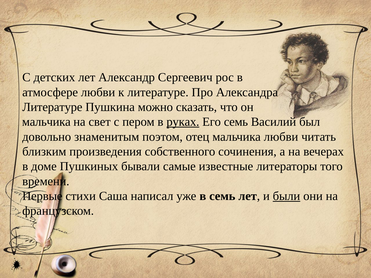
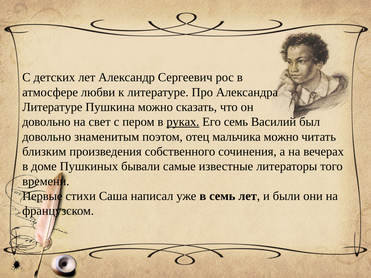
мальчика: мальчика -> довольно (46, 122)
мальчика любви: любви -> можно (281, 137)
были underline: present -> none (286, 196)
